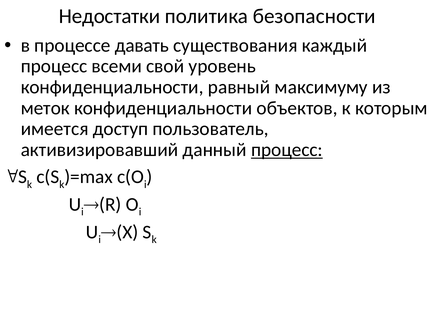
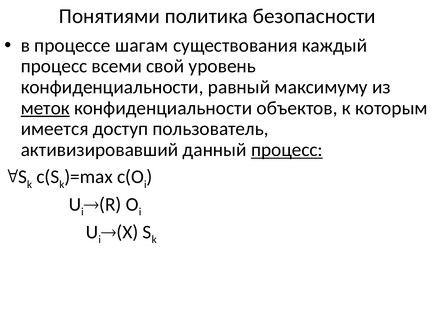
Недостатки: Недостатки -> Понятиями (109, 16)
давать: давать -> шагам (142, 45)
меток underline: none -> present (45, 108)
